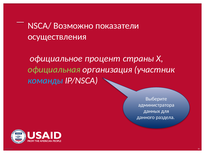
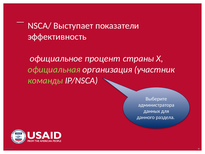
Возможно: Возможно -> Выступает (73, 26)
осуществления: осуществления -> эффективность (57, 37)
команды colour: light blue -> light green (45, 80)
